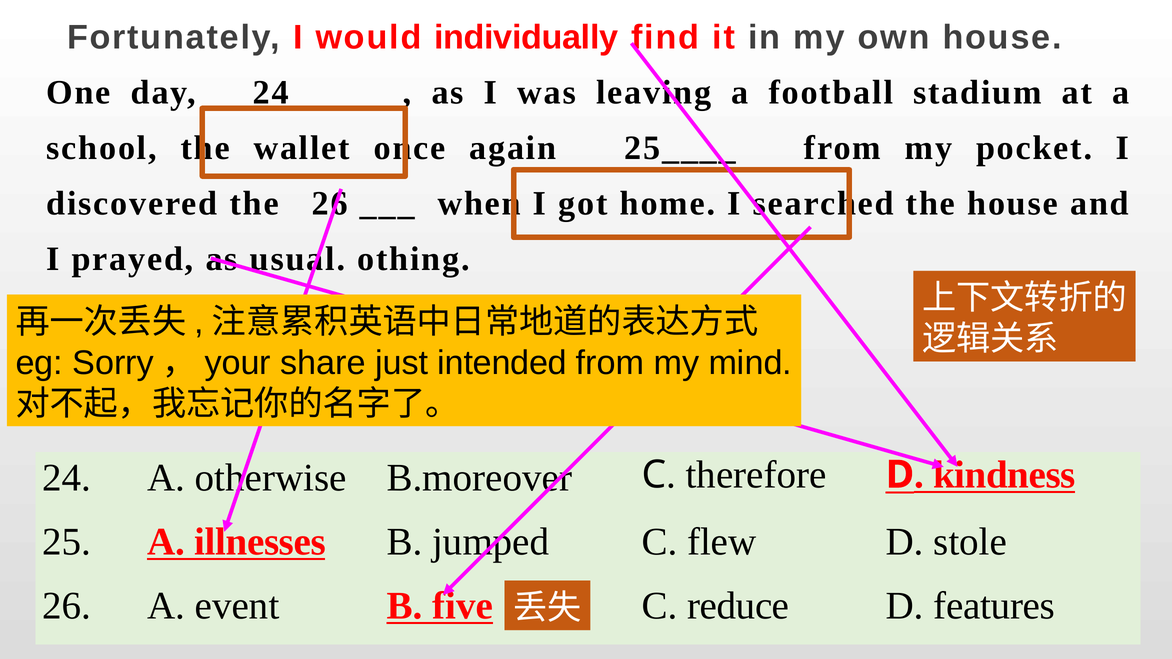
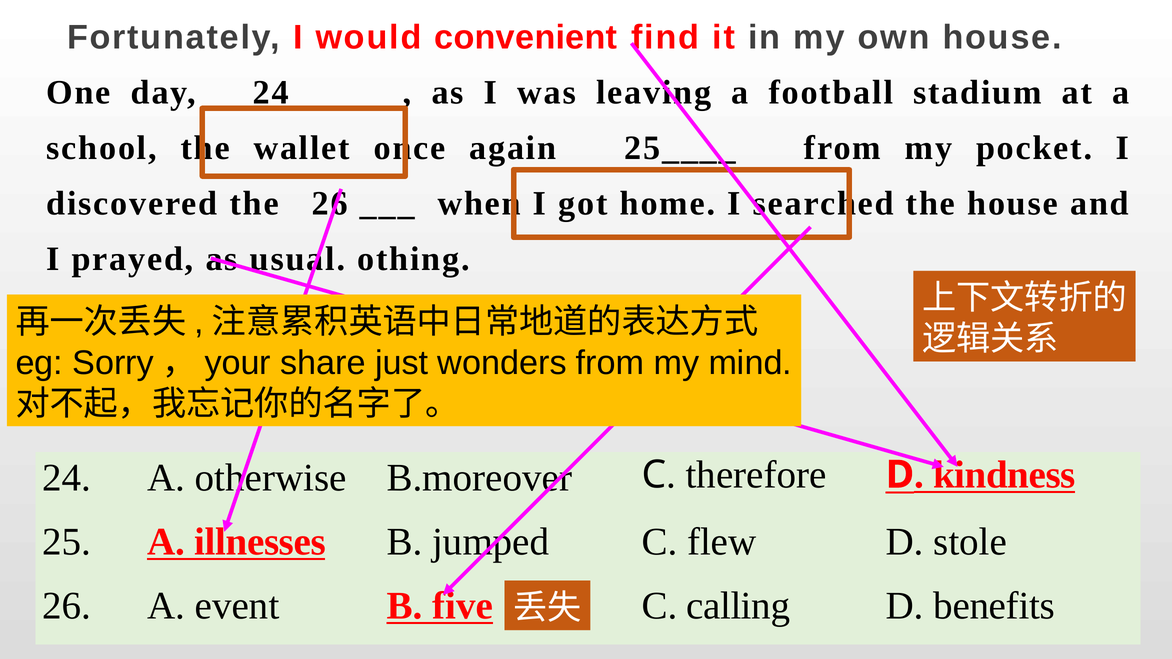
individually: individually -> convenient (526, 37)
intended: intended -> wonders (502, 363)
reduce: reduce -> calling (738, 606)
features: features -> benefits (994, 606)
